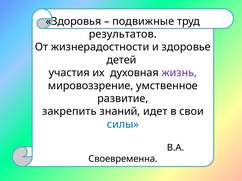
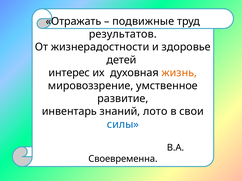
Здоровья: Здоровья -> Отражать (74, 21)
участия: участия -> интерес (69, 73)
жизнь colour: purple -> orange (179, 73)
закрепить: закрепить -> инвентарь (69, 112)
идет: идет -> лото (155, 112)
